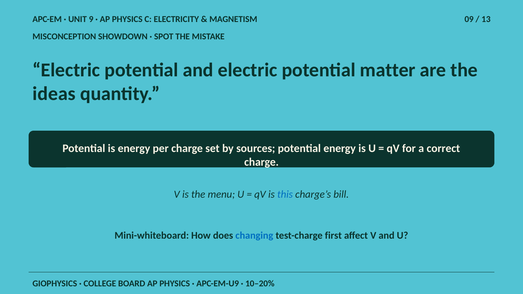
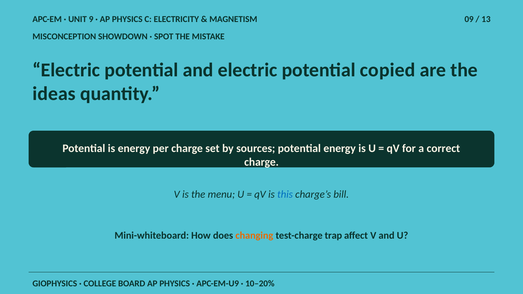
matter: matter -> copied (388, 70)
changing colour: blue -> orange (254, 236)
first: first -> trap (333, 236)
